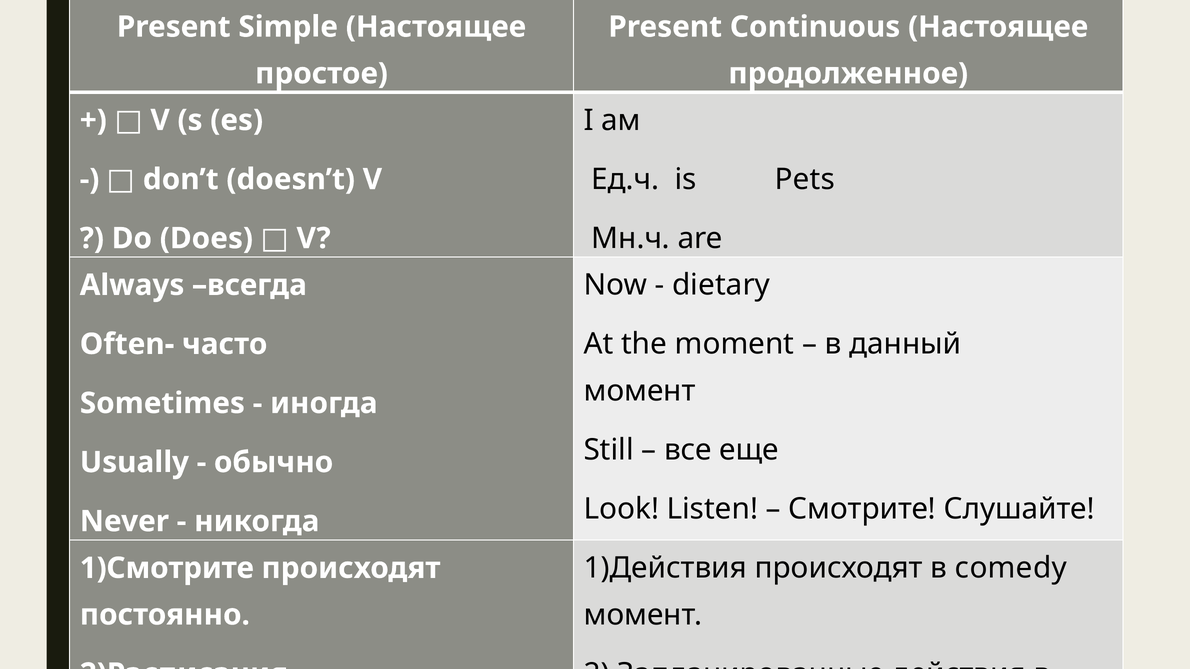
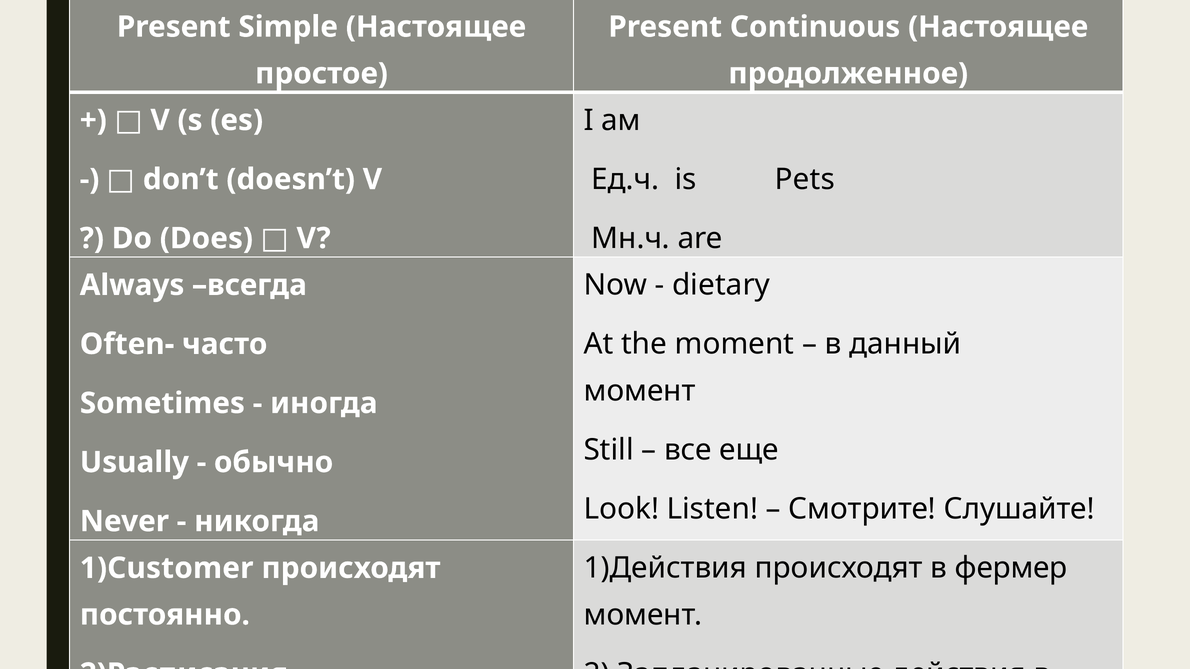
comedy: comedy -> фермер (1011, 568)
1)Смотрите: 1)Смотрите -> 1)Customer (167, 568)
